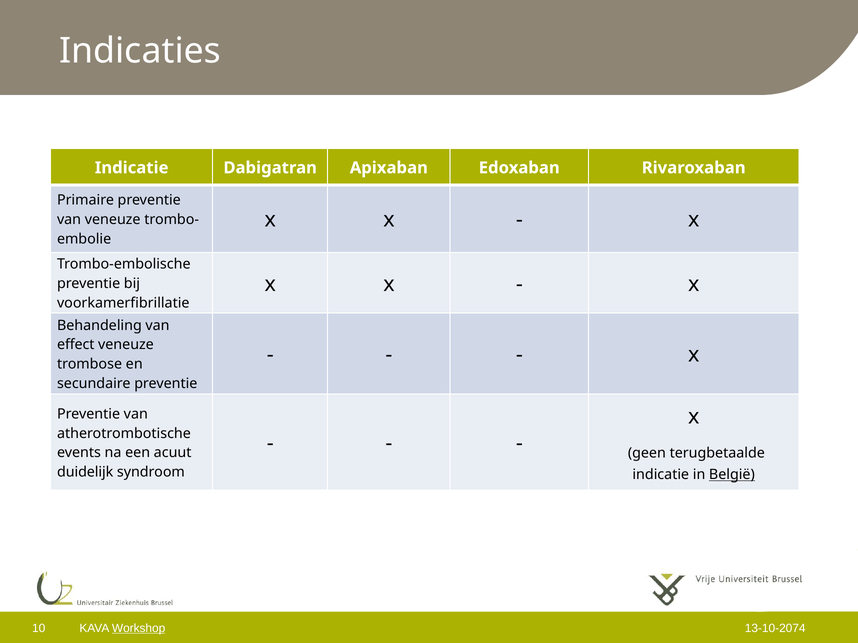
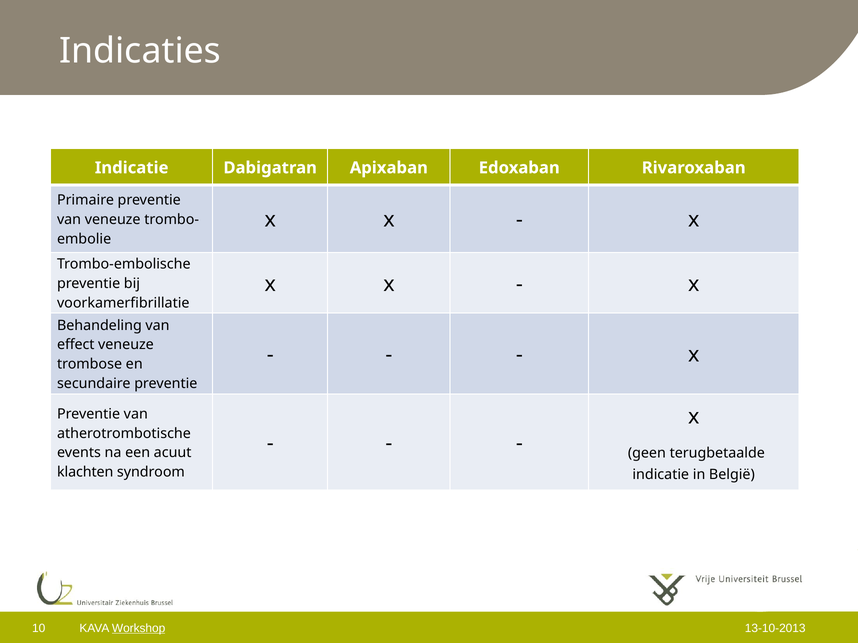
duidelijk: duidelijk -> klachten (85, 473)
België underline: present -> none (732, 475)
13-10-2074: 13-10-2074 -> 13-10-2013 (775, 629)
